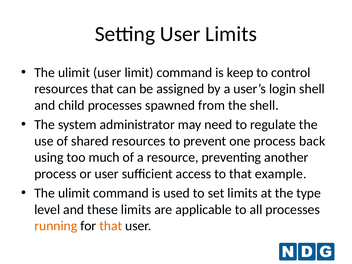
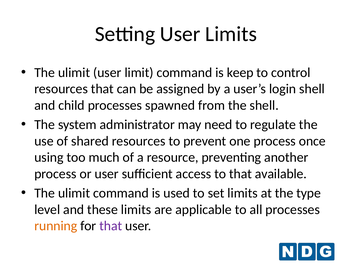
back: back -> once (312, 141)
example: example -> available (281, 174)
that colour: orange -> purple (111, 226)
